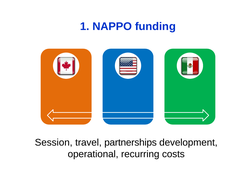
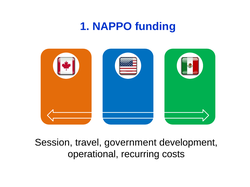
partnerships: partnerships -> government (130, 143)
